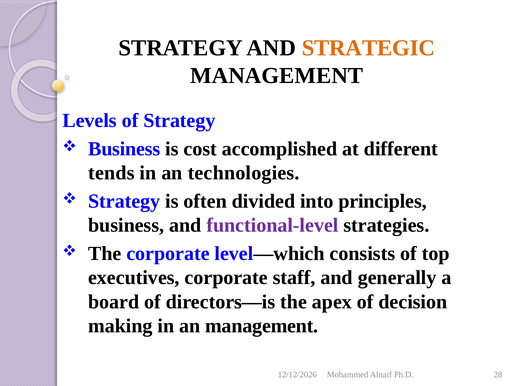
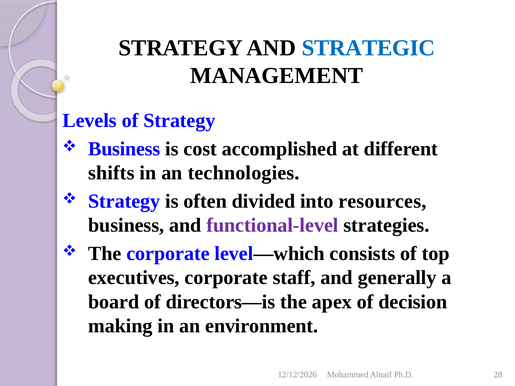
STRATEGIC colour: orange -> blue (368, 48)
tends: tends -> shifts (111, 173)
principles: principles -> resources (382, 201)
an management: management -> environment (262, 326)
